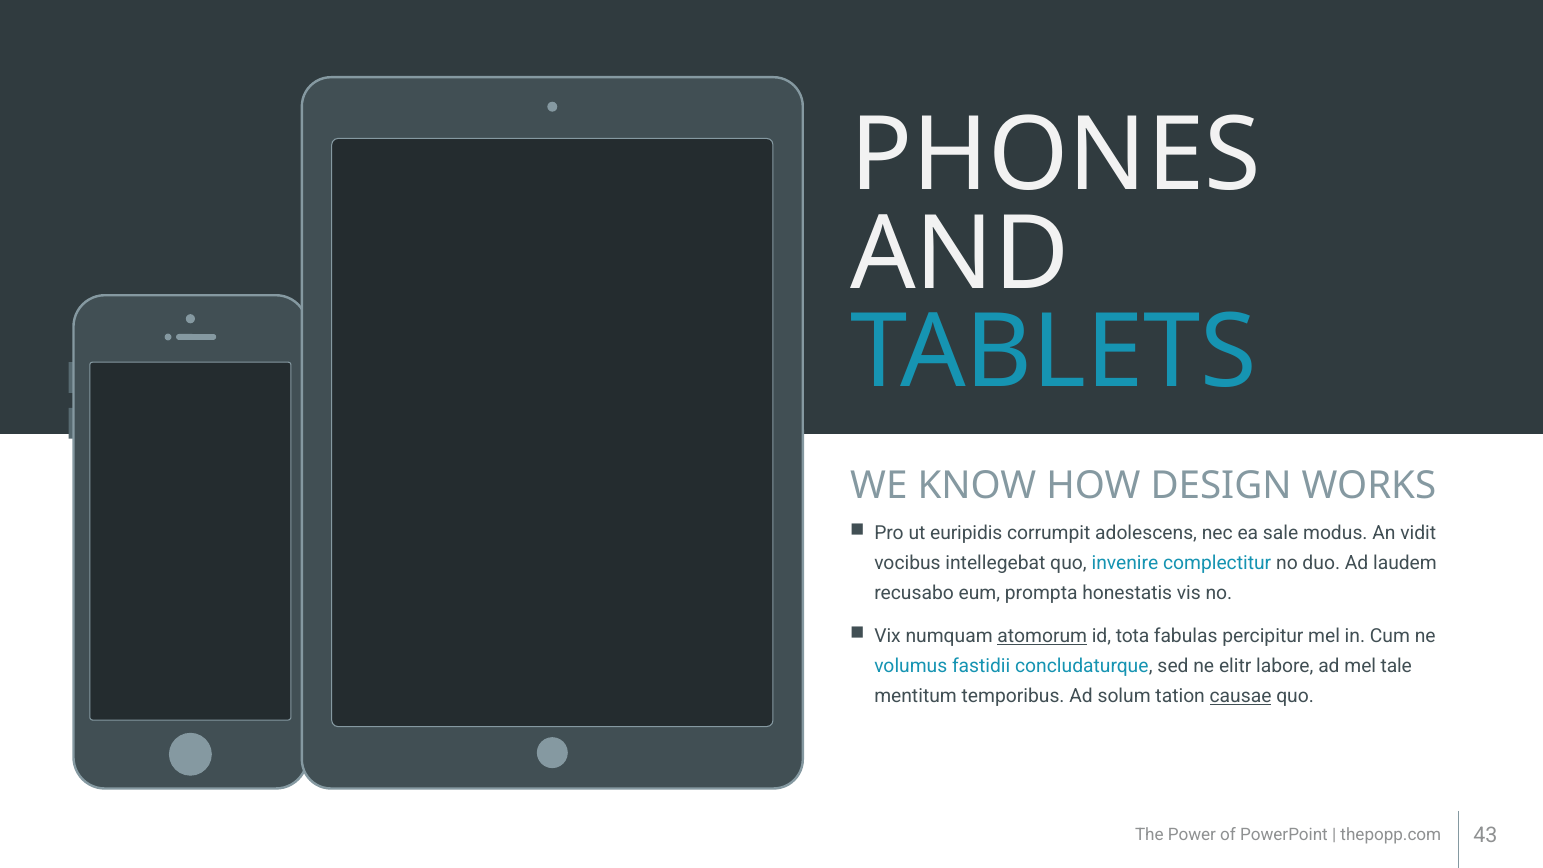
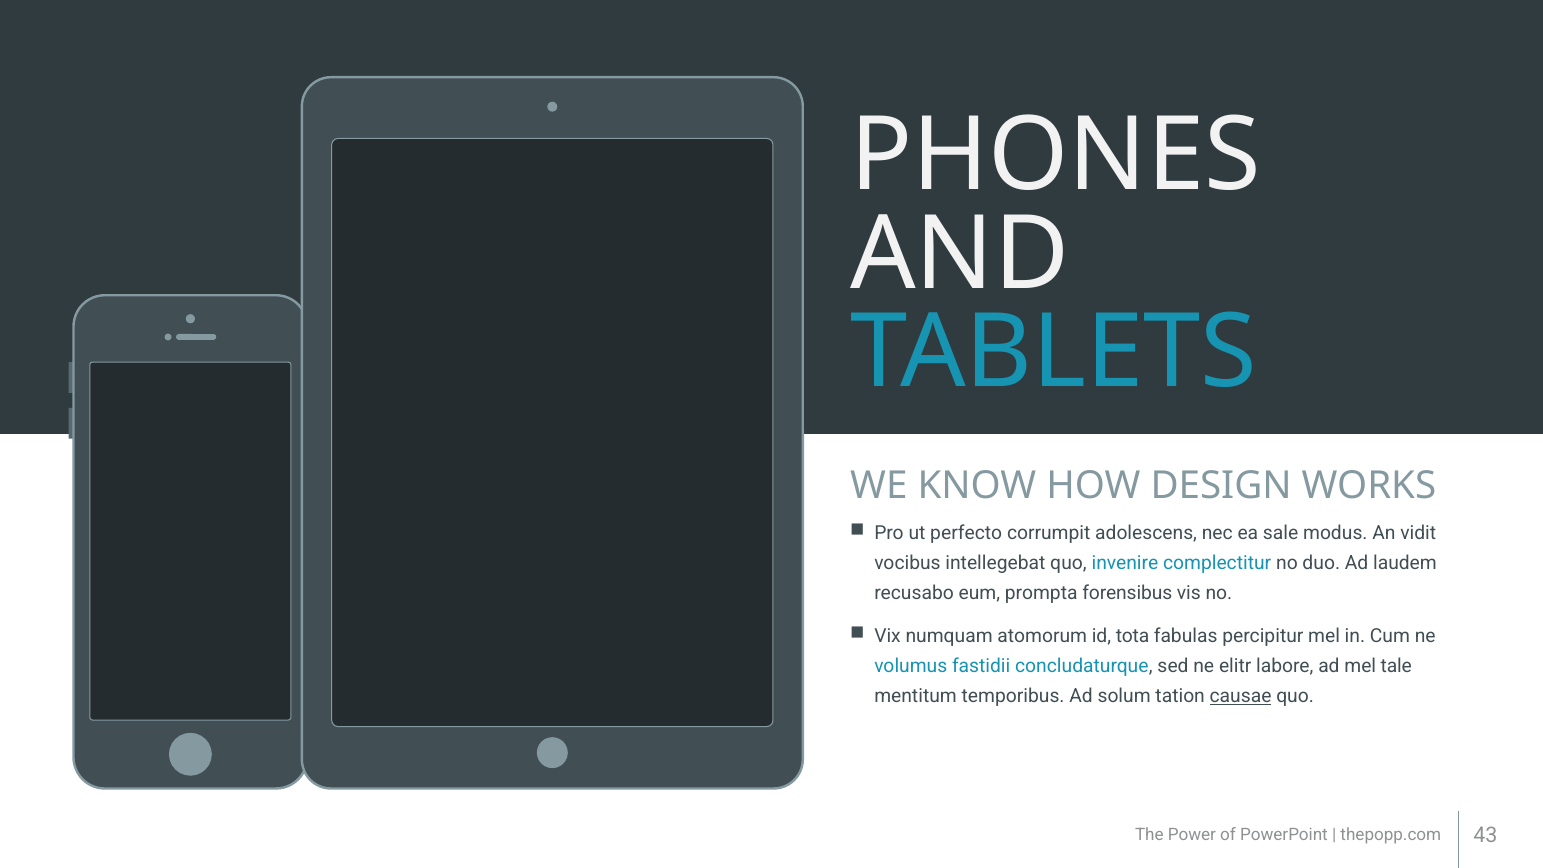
euripidis: euripidis -> perfecto (966, 533)
honestatis: honestatis -> forensibus (1127, 593)
atomorum underline: present -> none (1042, 636)
